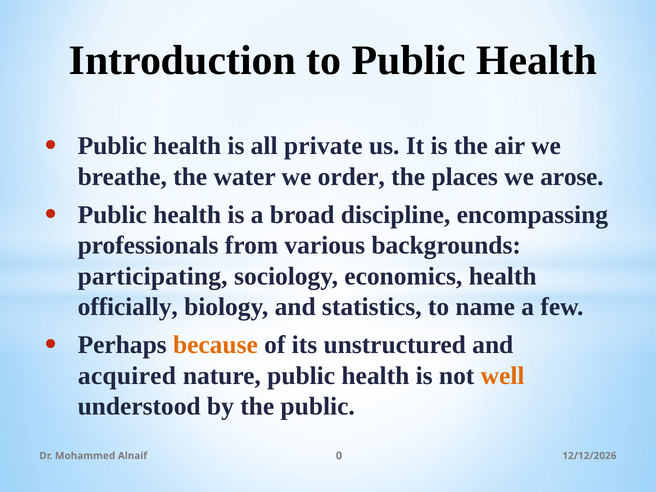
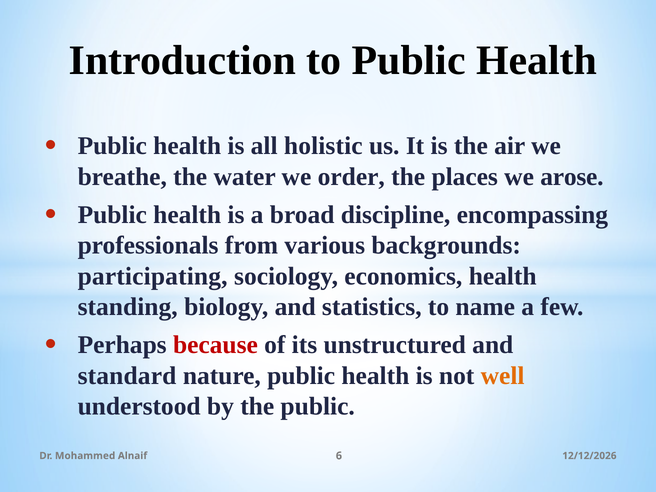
private: private -> holistic (323, 146)
officially: officially -> standing (128, 307)
because colour: orange -> red (215, 345)
acquired: acquired -> standard (127, 376)
0: 0 -> 6 (339, 456)
